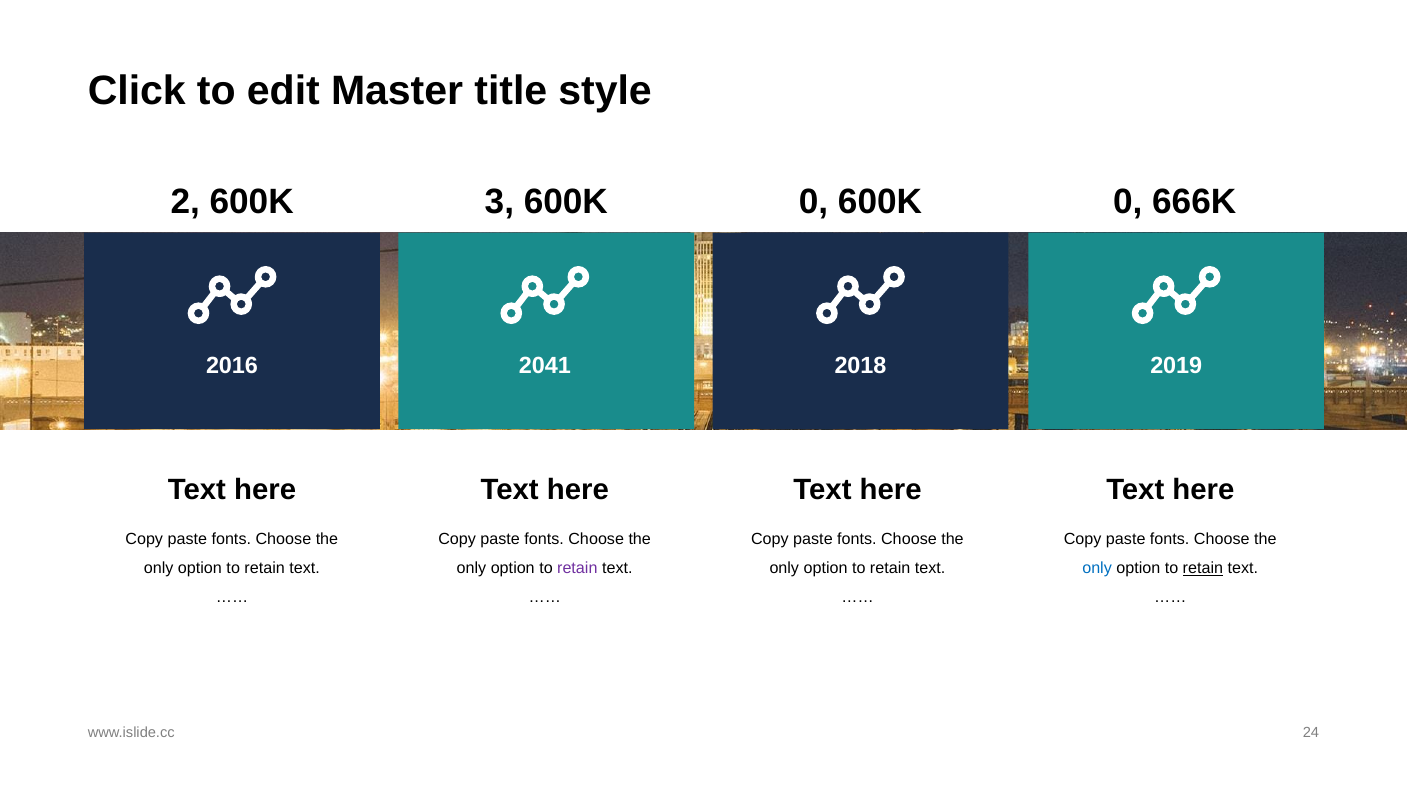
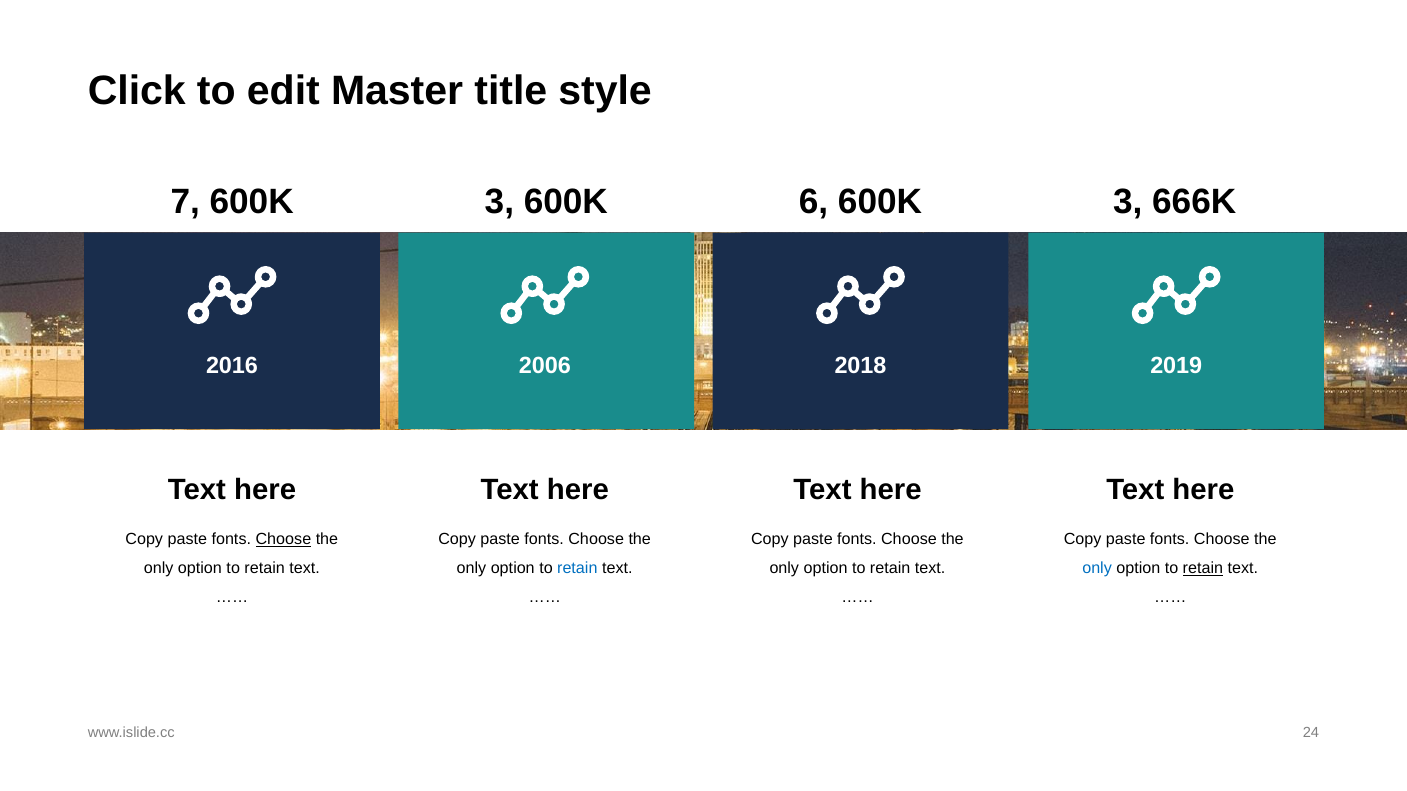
2: 2 -> 7 (185, 202)
3 600K 0: 0 -> 6 (814, 202)
0: 0 -> 3 (1128, 202)
2041: 2041 -> 2006 (545, 366)
Choose underline: none -> present (283, 540)
retain colour: purple -> blue (577, 569)
